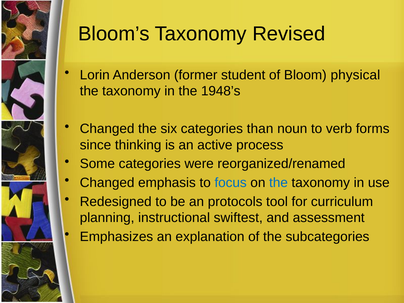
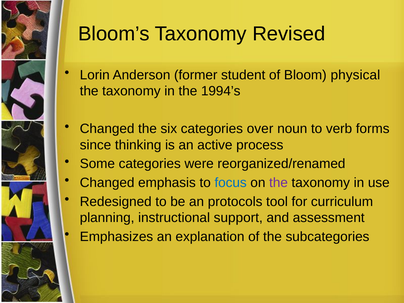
1948’s: 1948’s -> 1994’s (221, 91)
than: than -> over (260, 129)
the colour: blue -> purple (278, 183)
swiftest: swiftest -> support (238, 218)
